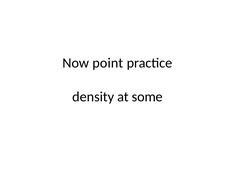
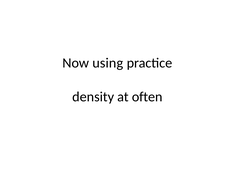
point: point -> using (108, 63)
some: some -> often (147, 97)
